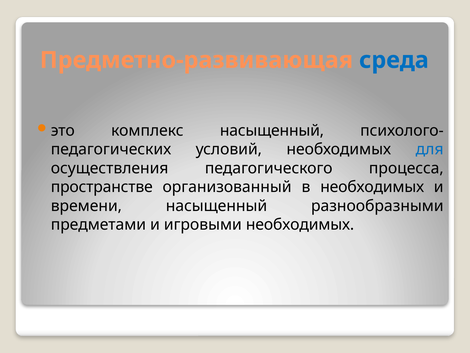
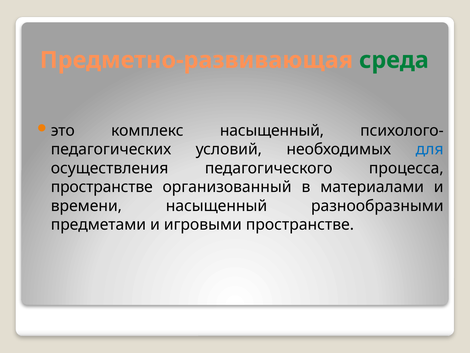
среда colour: blue -> green (394, 60)
в необходимых: необходимых -> материалами (372, 187)
игровыми необходимых: необходимых -> пространстве (300, 224)
